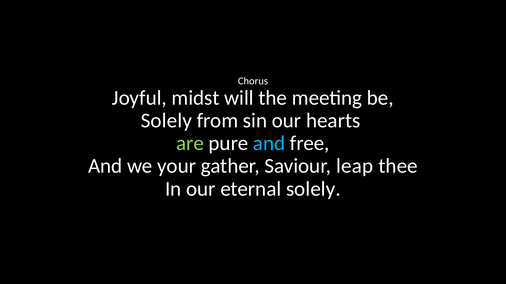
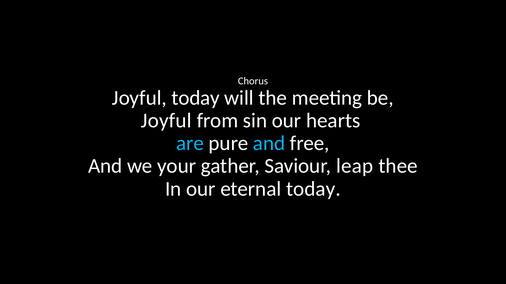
Joyful midst: midst -> today (196, 98)
Solely: Solely -> Joyful (166, 121)
are colour: light green -> light blue (190, 144)
eternal solely: solely -> today (313, 189)
